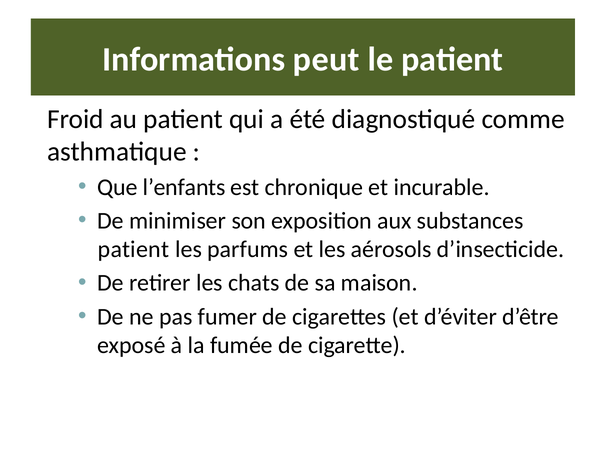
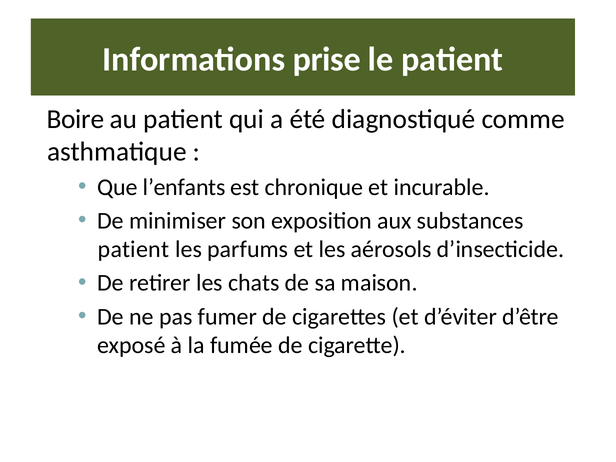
peut: peut -> prise (327, 59)
Froid: Froid -> Boire (76, 119)
